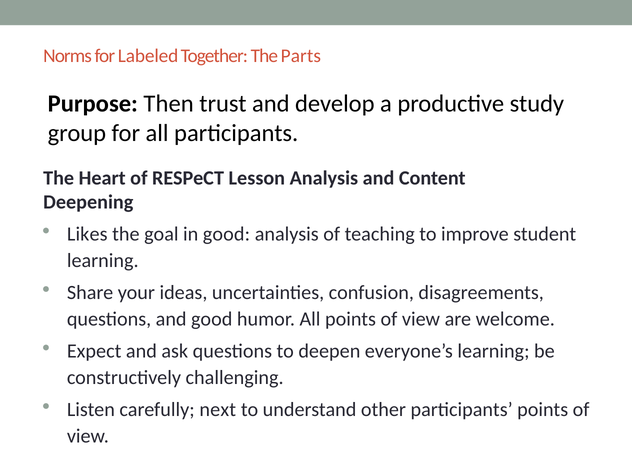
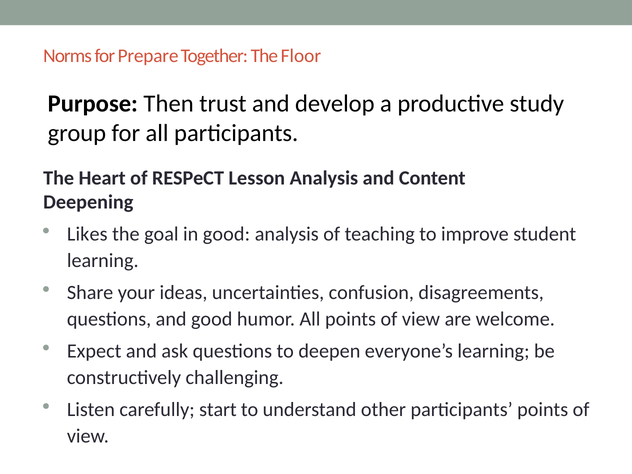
Labeled: Labeled -> Prepare (148, 56)
Parts: Parts -> Floor (301, 56)
next: next -> start (218, 410)
